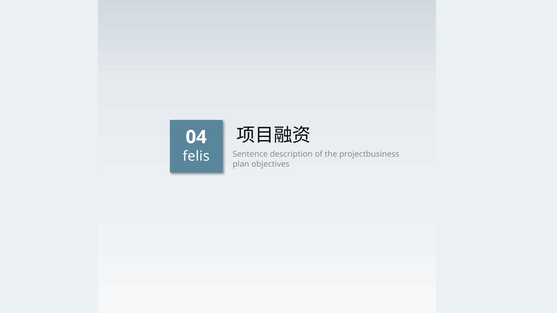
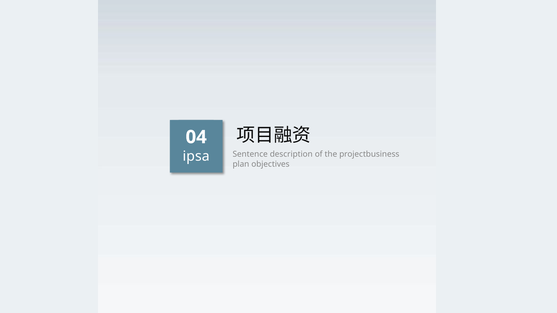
felis: felis -> ipsa (196, 156)
